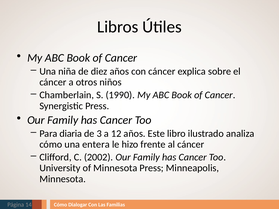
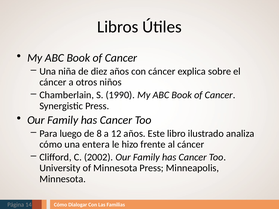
diaria: diaria -> luego (71, 134)
3: 3 -> 8 (99, 134)
